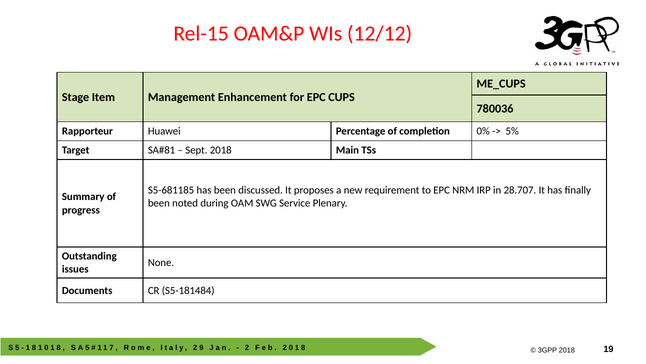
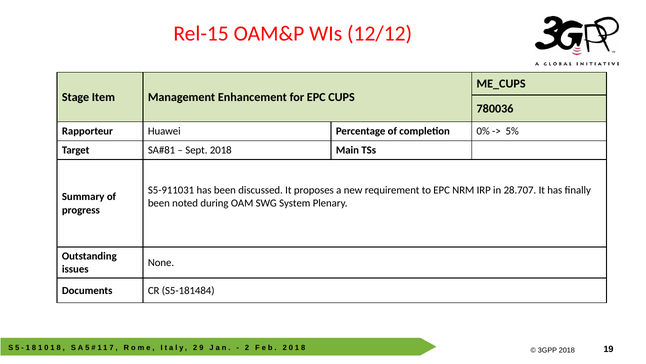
S5-681185: S5-681185 -> S5-911031 (171, 190)
Service: Service -> System (295, 203)
